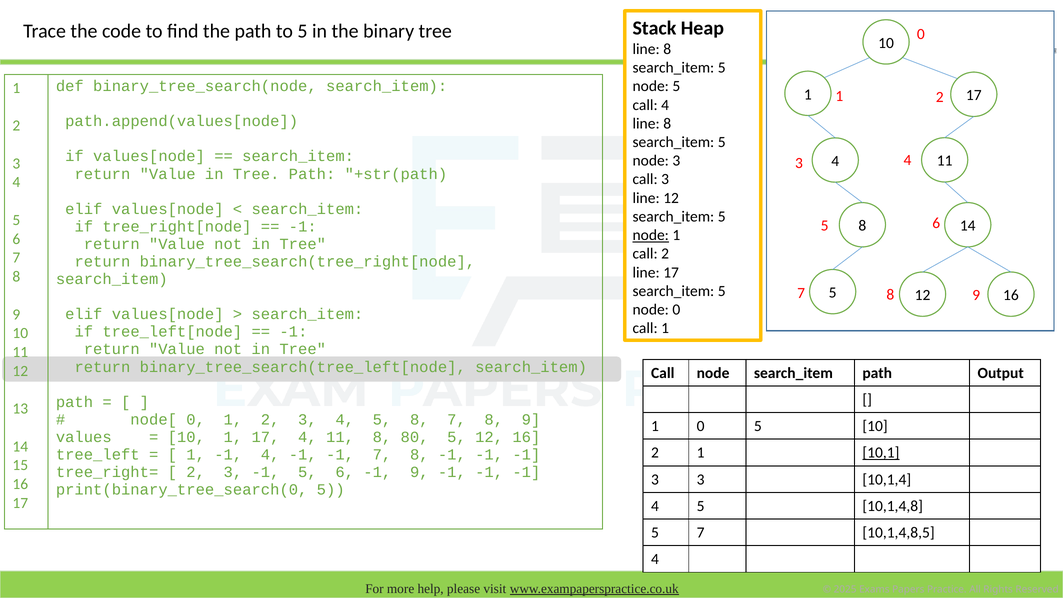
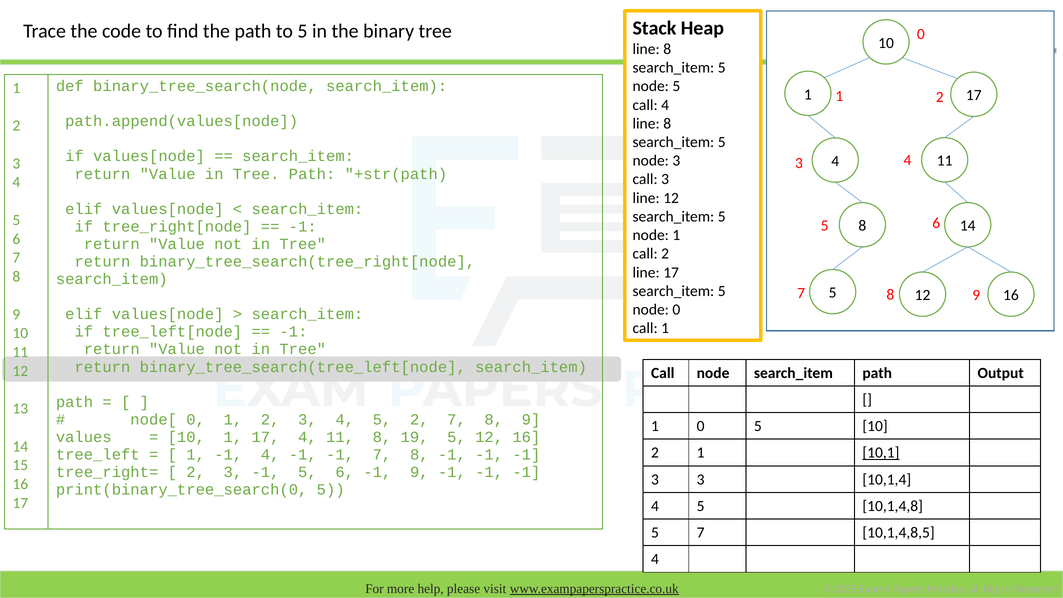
node underline: present -> none (651, 235)
5 8: 8 -> 2 (419, 420)
80: 80 -> 19 (415, 437)
